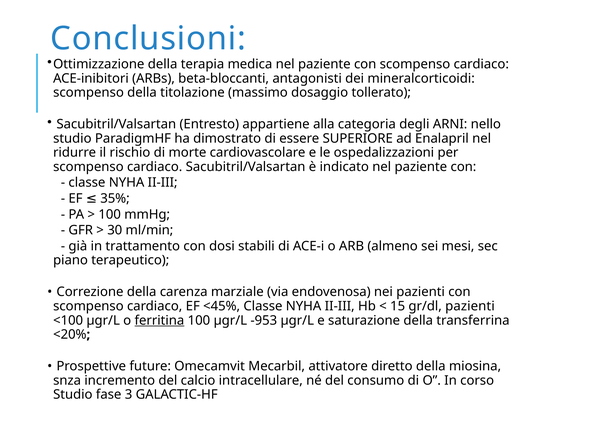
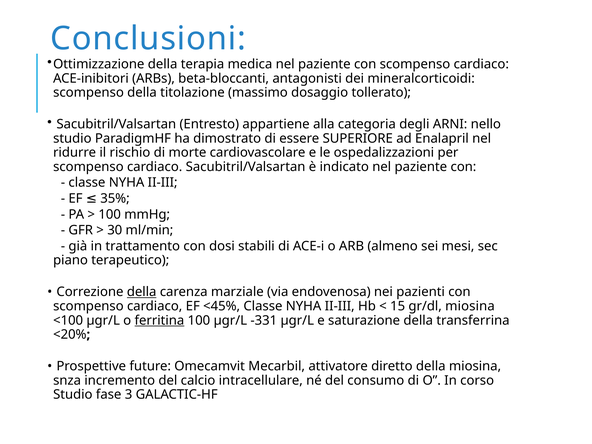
della underline: none -> present (142, 292)
gr/dl pazienti: pazienti -> miosina (470, 306)
-953: -953 -> -331 (264, 320)
